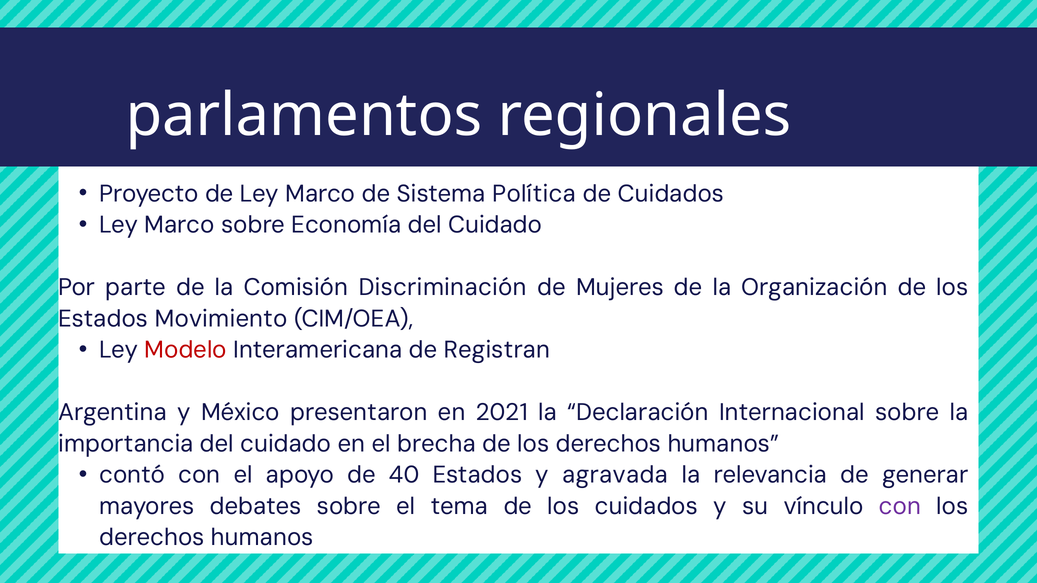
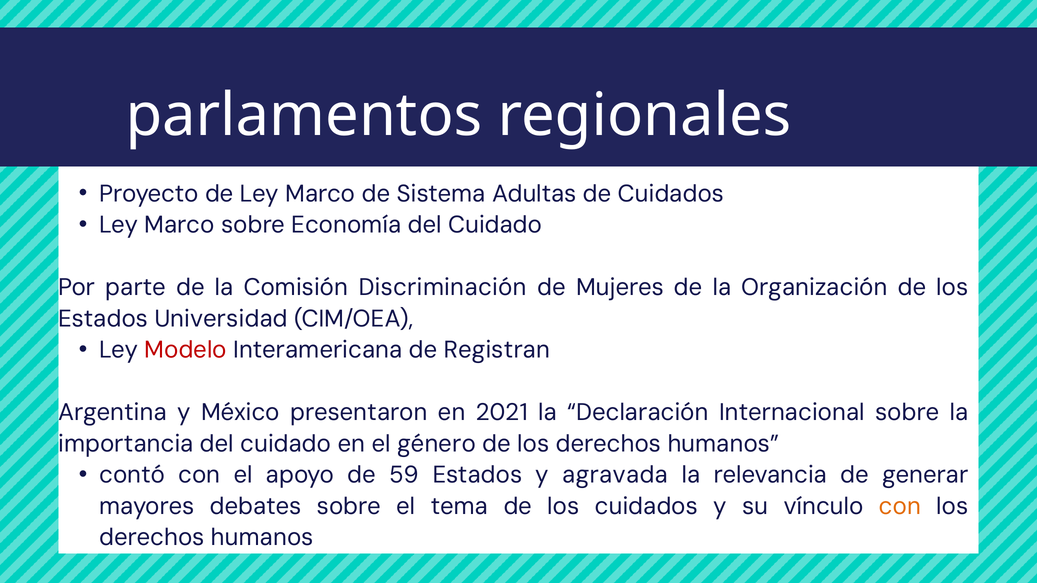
Política: Política -> Adultas (534, 194)
Movimiento: Movimiento -> Universidad (221, 319)
brecha: brecha -> género (436, 444)
40: 40 -> 59 (404, 475)
con colour: purple -> orange (900, 506)
